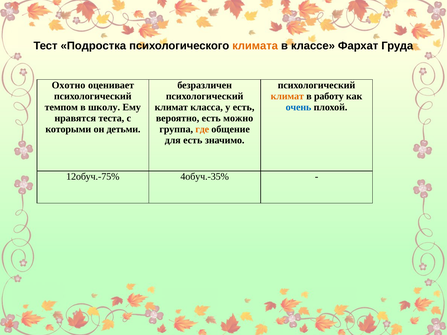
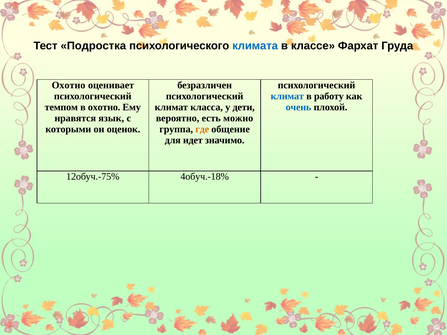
климата colour: orange -> blue (255, 46)
климат colour: orange -> blue (287, 96)
в школу: школу -> охотно (104, 107)
у есть: есть -> дети (244, 107)
теста: теста -> язык (111, 118)
детьми: детьми -> оценок (124, 129)
для есть: есть -> идет (193, 140)
4обуч.-35%: 4обуч.-35% -> 4обуч.-18% (205, 177)
